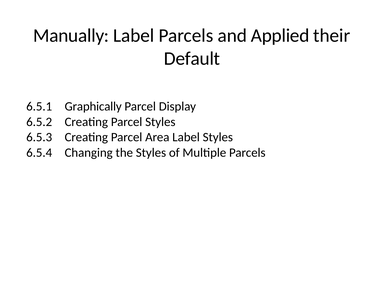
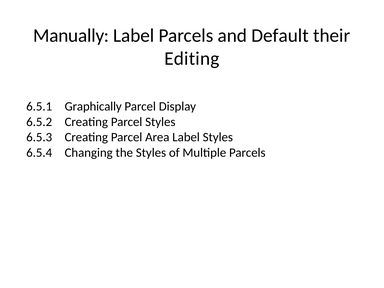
Applied: Applied -> Default (280, 36)
Default: Default -> Editing (192, 59)
